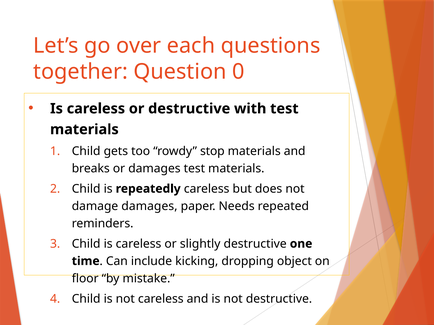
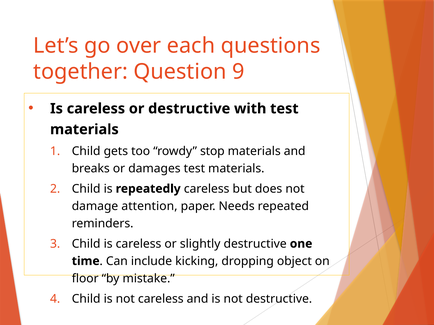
0: 0 -> 9 (238, 72)
damage damages: damages -> attention (149, 206)
